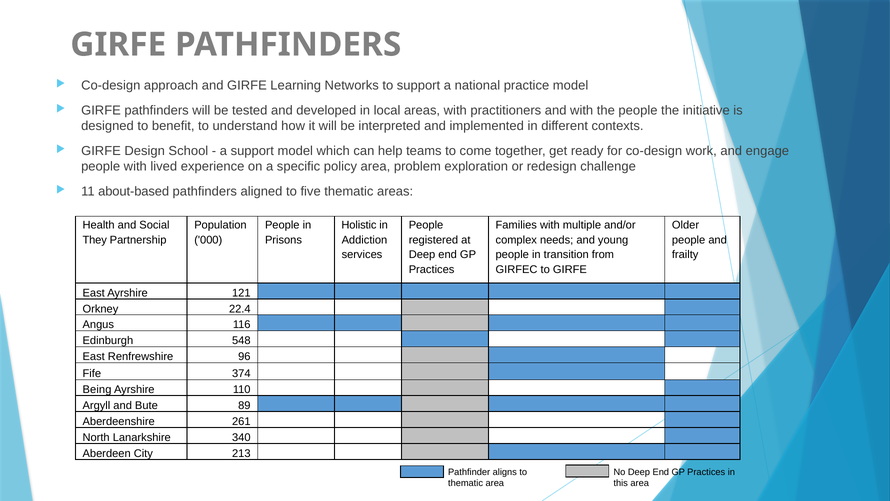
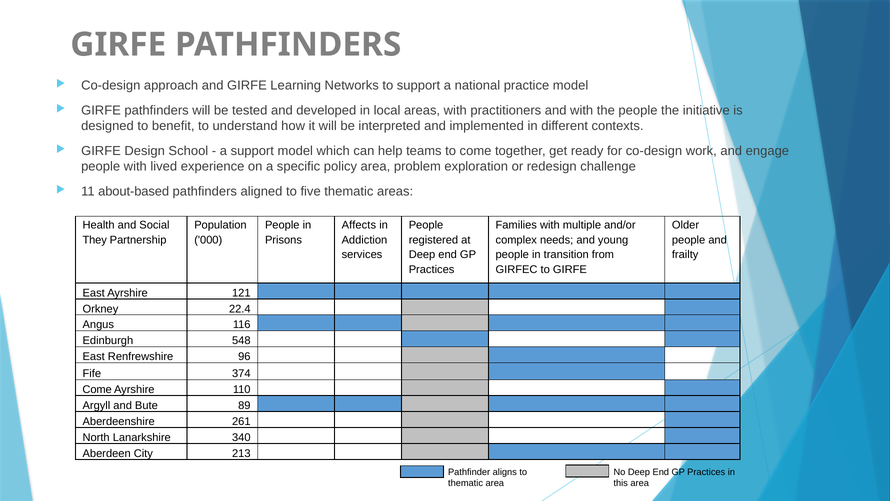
Holistic: Holistic -> Affects (359, 225)
Being: Being -> Come (97, 389)
